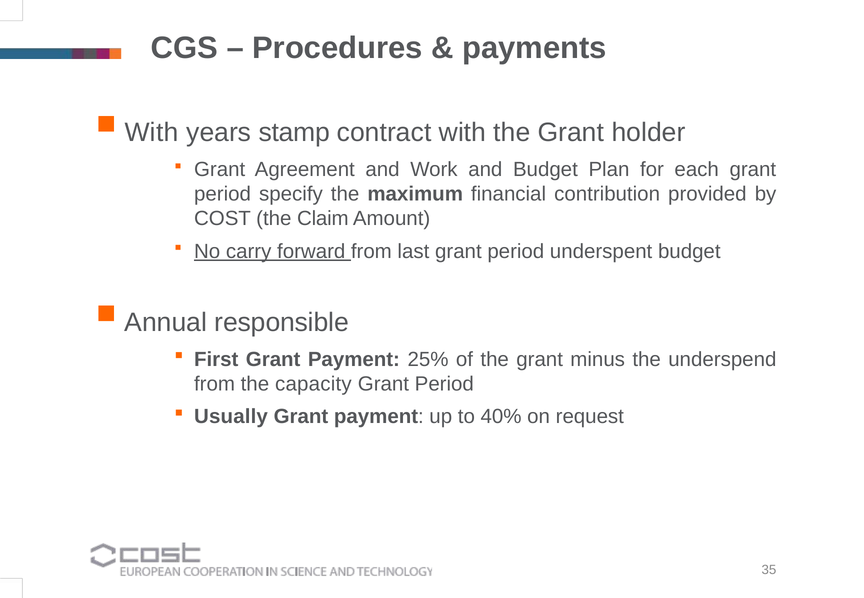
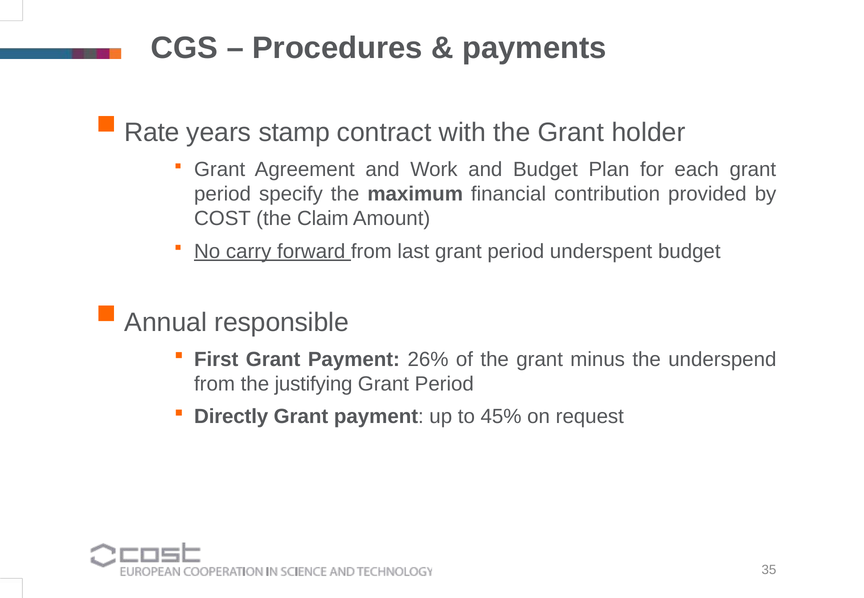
With: With -> Rate (152, 132)
25%: 25% -> 26% (428, 359)
capacity: capacity -> justifying (314, 384)
Usually: Usually -> Directly (231, 417)
40%: 40% -> 45% (501, 417)
